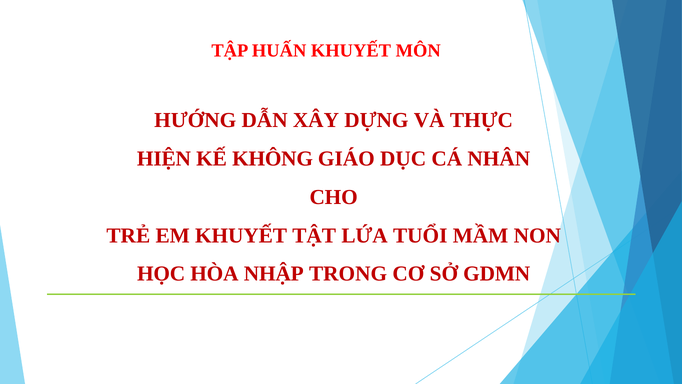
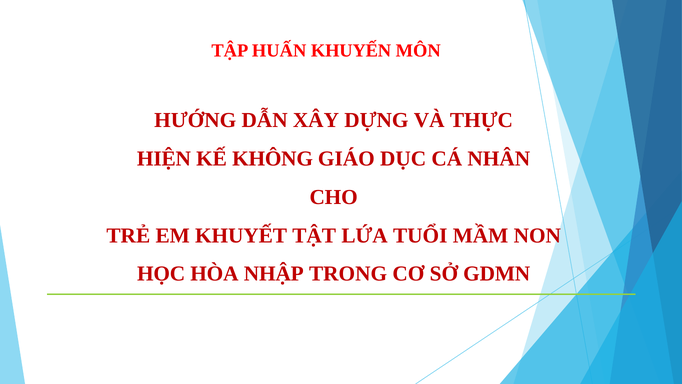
HUẤN KHUYẾT: KHUYẾT -> KHUYẾN (351, 50)
